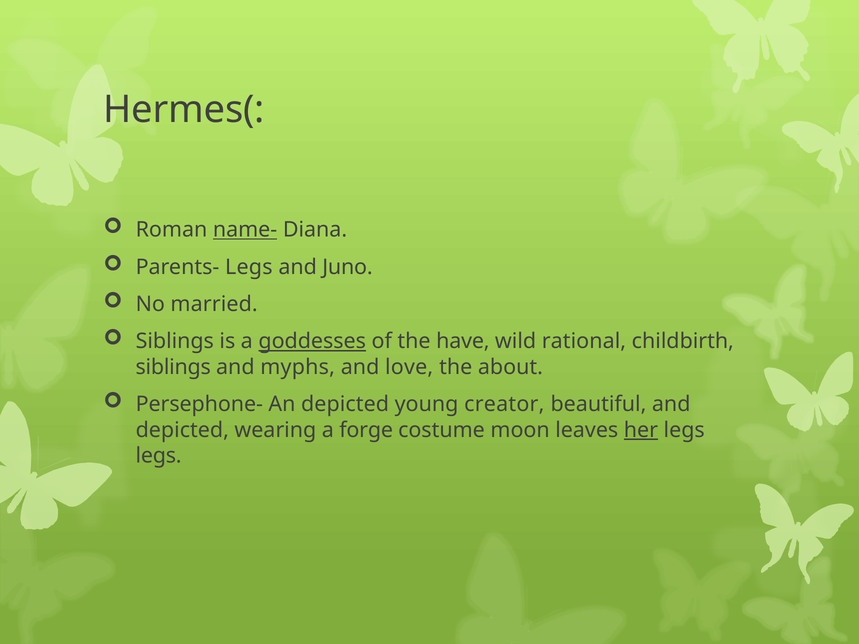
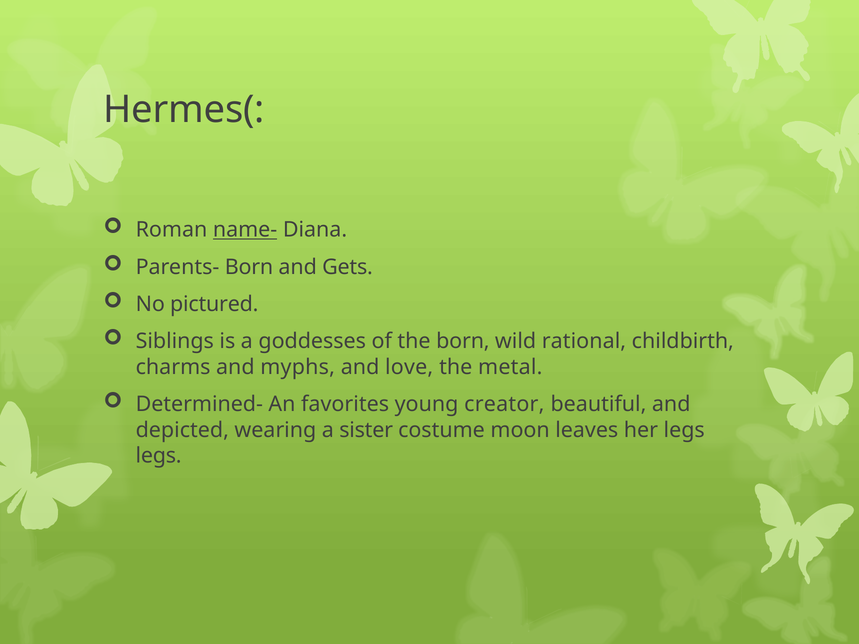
Parents- Legs: Legs -> Born (249, 267)
Juno: Juno -> Gets (347, 267)
married: married -> pictured (214, 304)
goddesses underline: present -> none (312, 342)
the have: have -> born (463, 342)
siblings: siblings -> charms (173, 367)
about: about -> metal (510, 367)
Persephone-: Persephone- -> Determined- (199, 405)
An depicted: depicted -> favorites (345, 405)
forge: forge -> sister (366, 430)
her underline: present -> none (641, 430)
